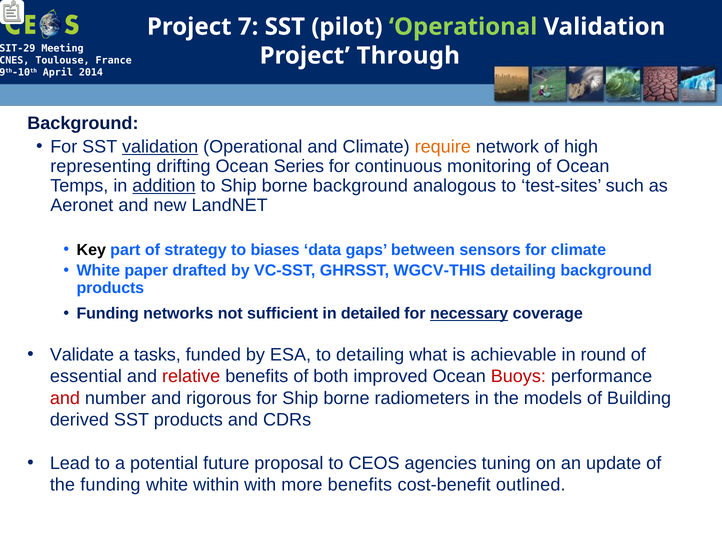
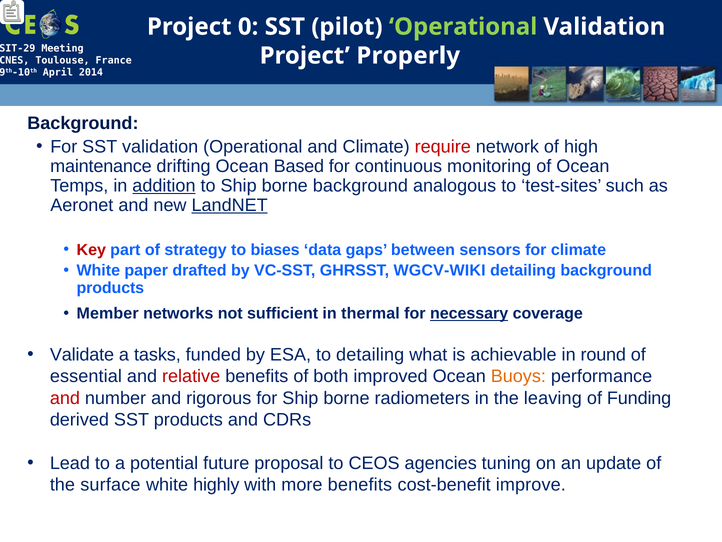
7: 7 -> 0 (248, 27)
Through: Through -> Properly (408, 56)
validation underline: present -> none (160, 146)
require colour: orange -> red (443, 146)
representing: representing -> maintenance (101, 166)
Series: Series -> Based (299, 166)
LandNET underline: none -> present (230, 205)
Key colour: black -> red (91, 250)
WGCV-THIS: WGCV-THIS -> WGCV-WIKI (440, 270)
Funding: Funding -> Member (108, 313)
detailed: detailed -> thermal (370, 313)
Buoys colour: red -> orange (518, 376)
models: models -> leaving (553, 398)
Building: Building -> Funding (639, 398)
the funding: funding -> surface (110, 484)
within: within -> highly (216, 484)
outlined: outlined -> improve (531, 484)
